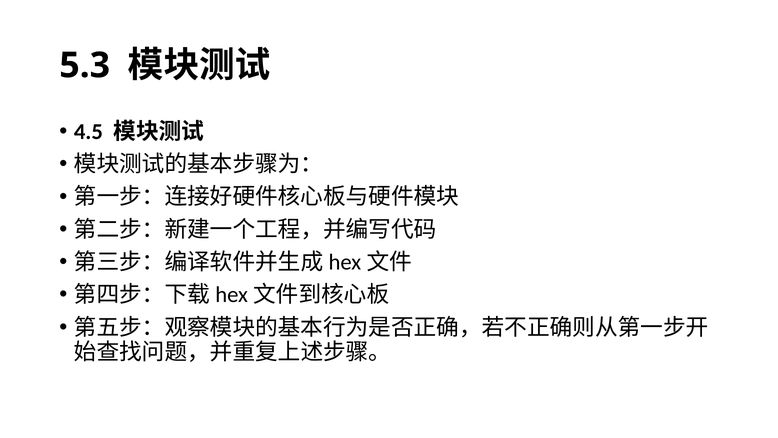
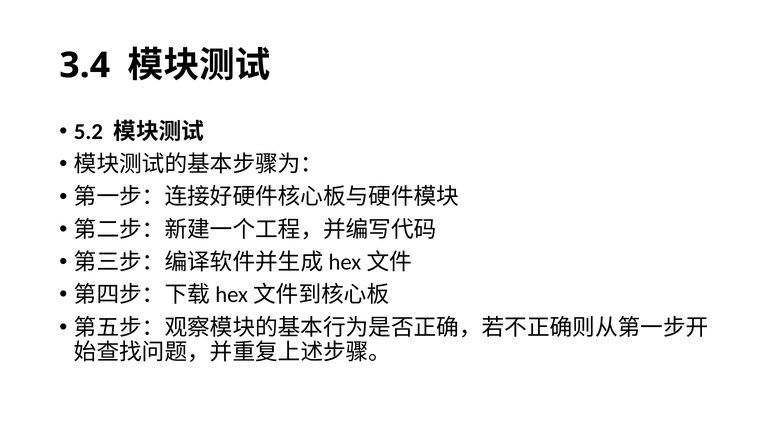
5.3: 5.3 -> 3.4 (85, 65)
4.5: 4.5 -> 5.2 (88, 132)
